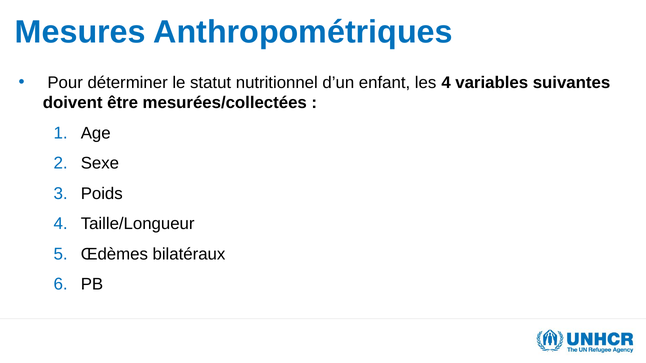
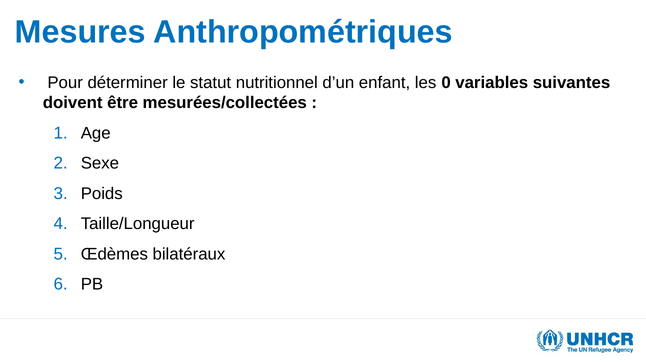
les 4: 4 -> 0 (446, 83)
